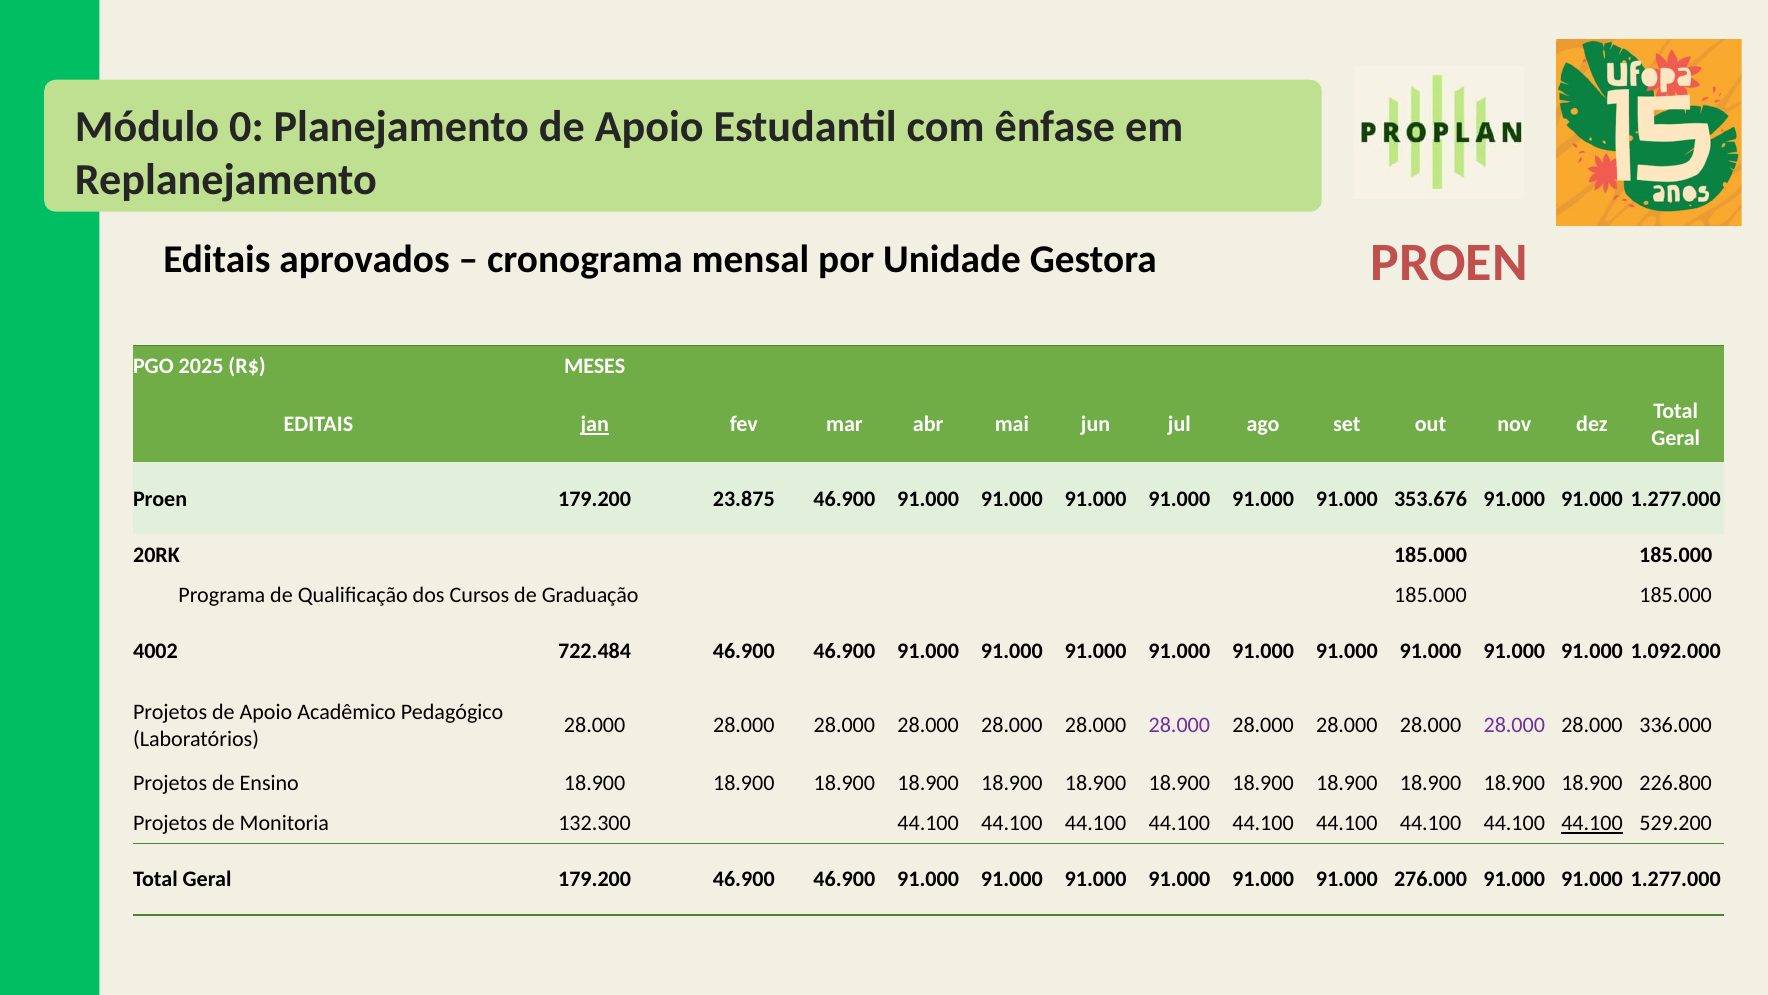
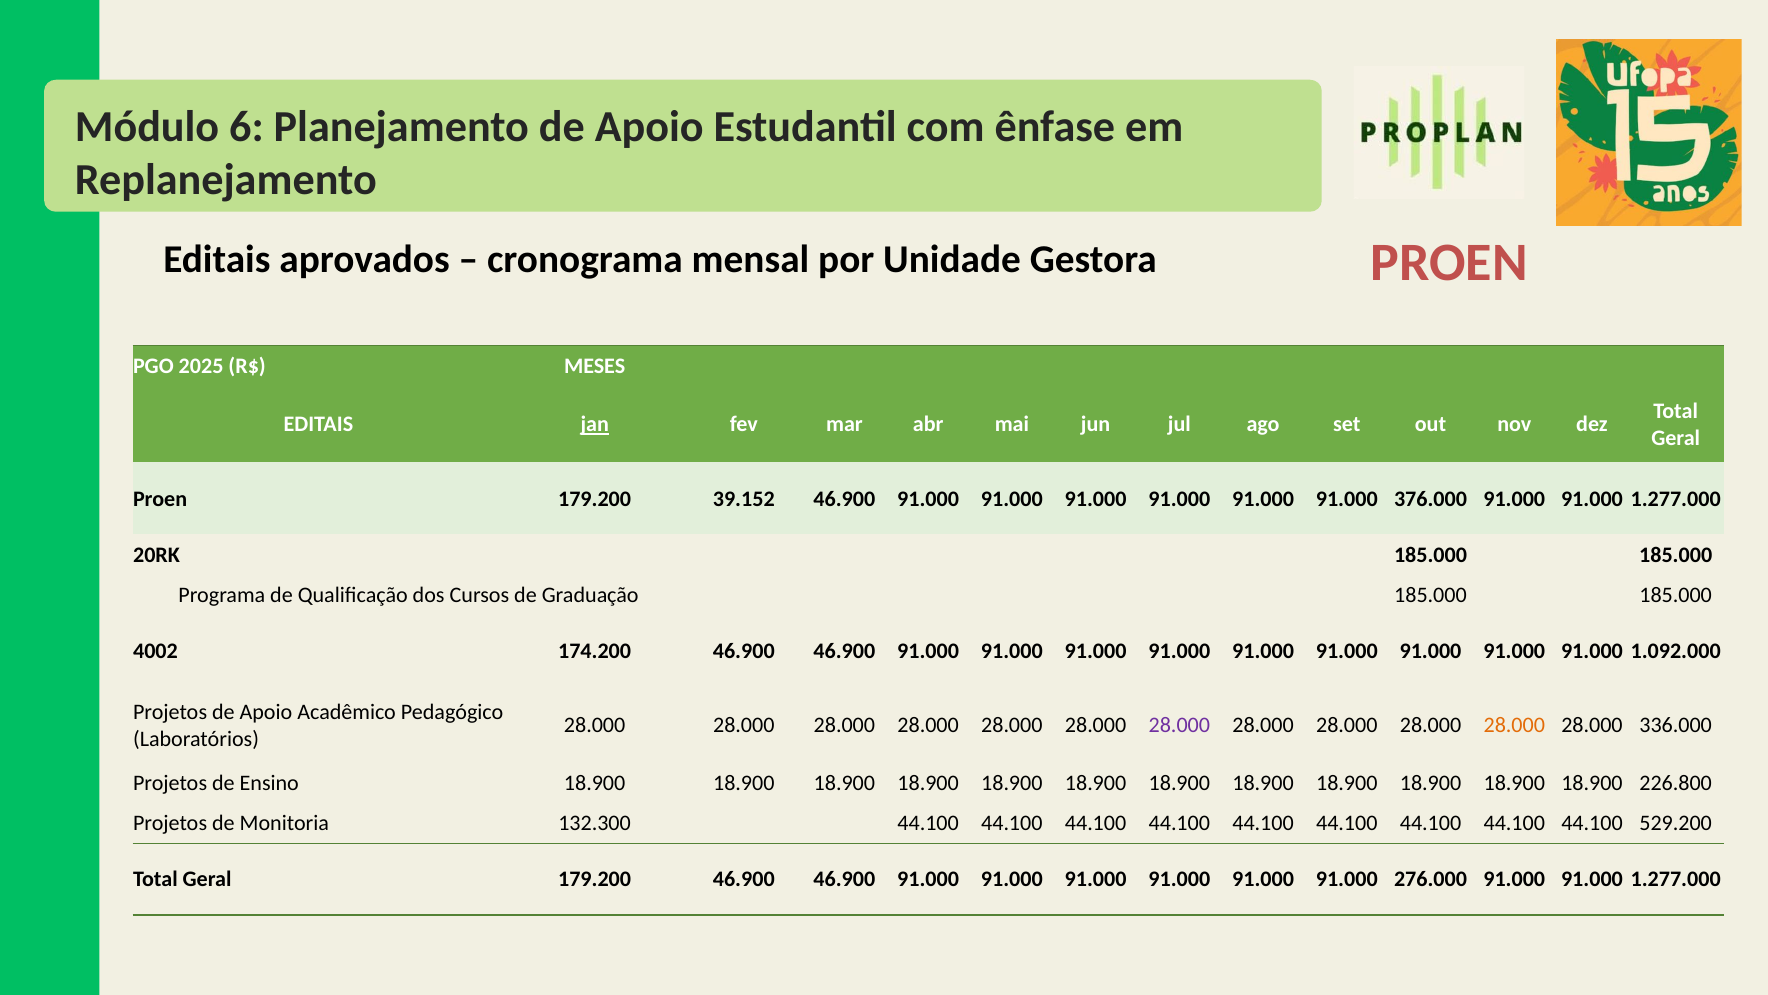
0: 0 -> 6 (246, 127)
23.875: 23.875 -> 39.152 (744, 499)
353.676: 353.676 -> 376.000 (1431, 499)
722.484: 722.484 -> 174.200 (595, 651)
28.000 colour: purple -> orange (1514, 725)
44.100 underline: present -> none (1592, 823)
